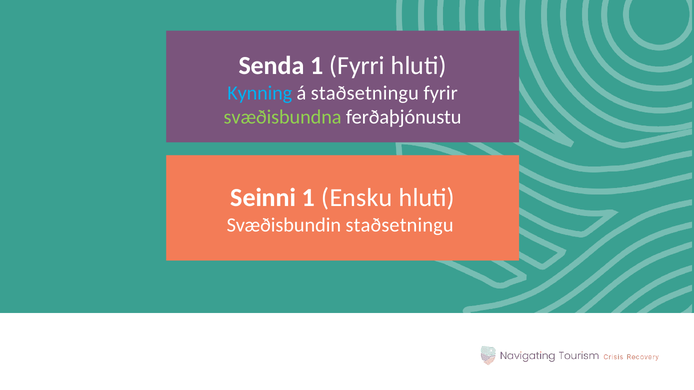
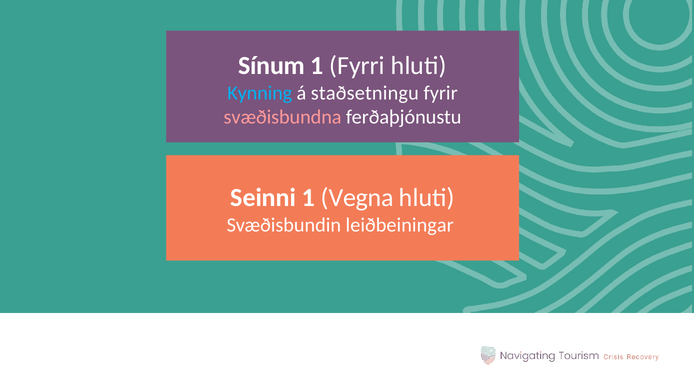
Senda: Senda -> Sínum (272, 66)
svæðisbundna colour: light green -> pink (283, 117)
Ensku: Ensku -> Vegna (357, 198)
Svæðisbundin staðsetningu: staðsetningu -> leiðbeiningar (400, 225)
